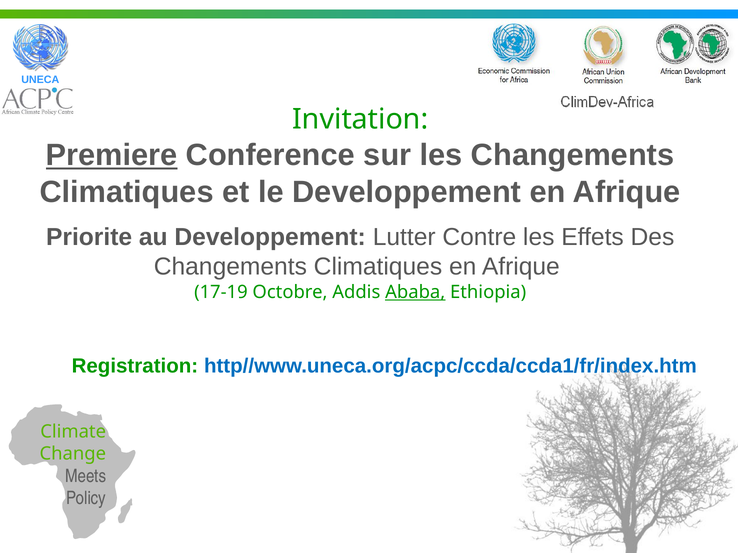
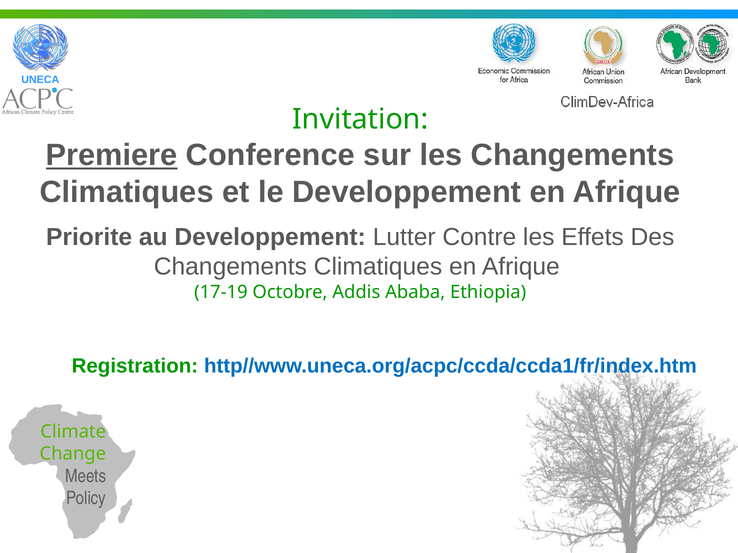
Ababa underline: present -> none (415, 292)
